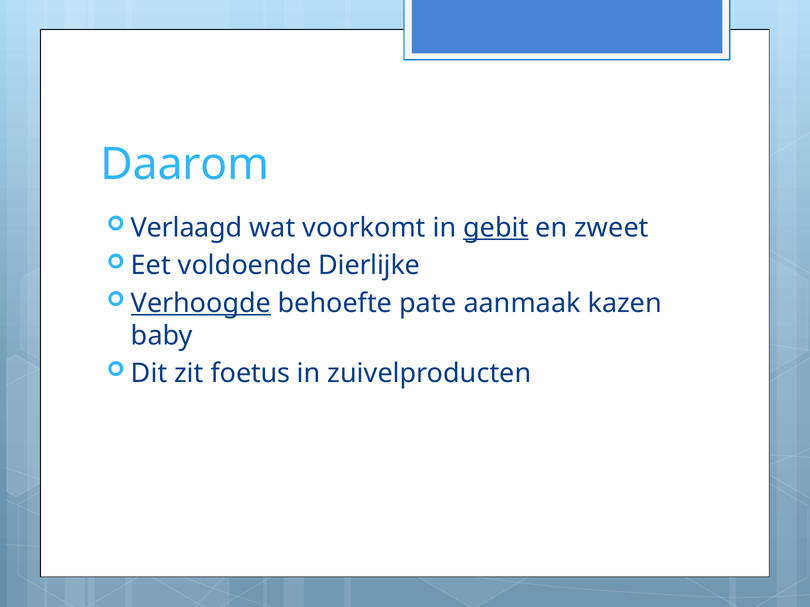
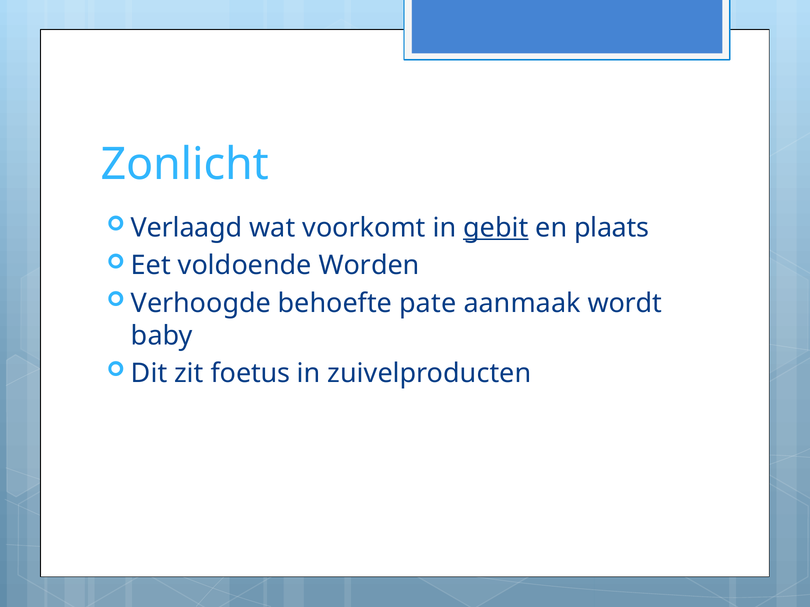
Daarom: Daarom -> Zonlicht (185, 164)
zweet: zweet -> plaats (612, 228)
Dierlijke: Dierlijke -> Worden (369, 266)
Verhoogde underline: present -> none (201, 304)
kazen: kazen -> wordt (625, 304)
